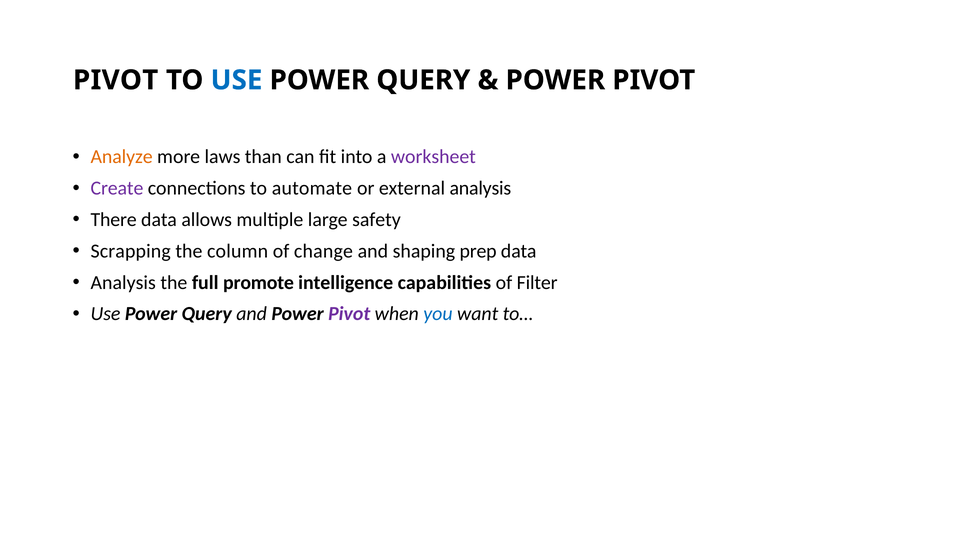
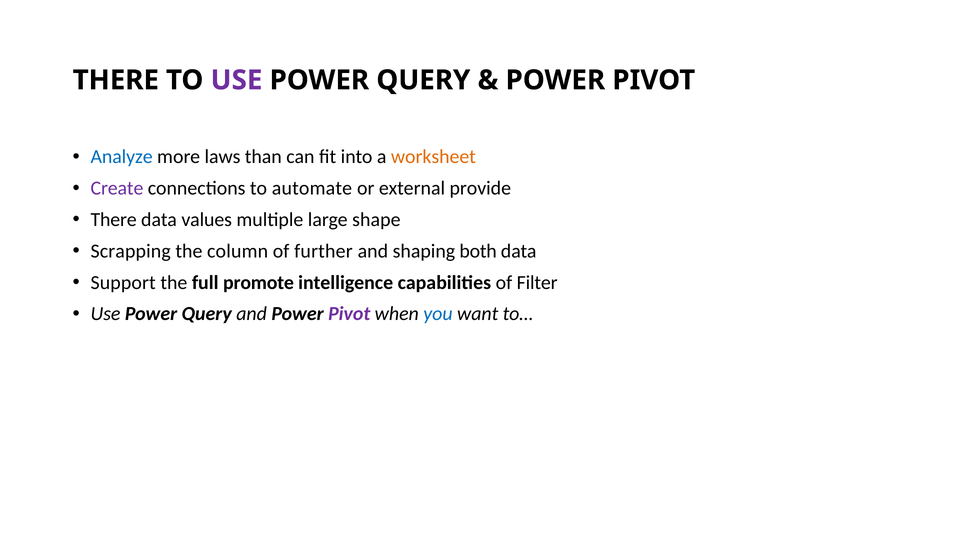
PIVOT: PIVOT -> THERE (116, 80)
USE colour: blue -> purple (236, 80)
Analyze colour: orange -> blue (122, 157)
worksheet colour: purple -> orange (433, 157)
external analysis: analysis -> provide (480, 188)
allows: allows -> values (207, 220)
safety: safety -> shape (376, 220)
change: change -> further (323, 251)
prep: prep -> both (478, 251)
Analysis: Analysis -> Support (123, 283)
